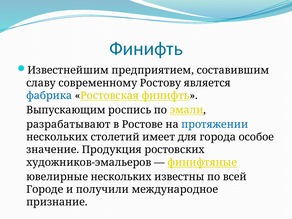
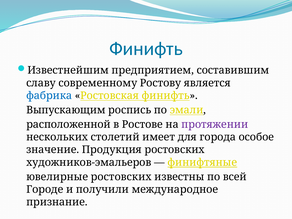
разрабатывают: разрабатывают -> расположенной (68, 124)
протяжении colour: blue -> purple (215, 124)
ювелирные нескольких: нескольких -> ростовских (121, 177)
